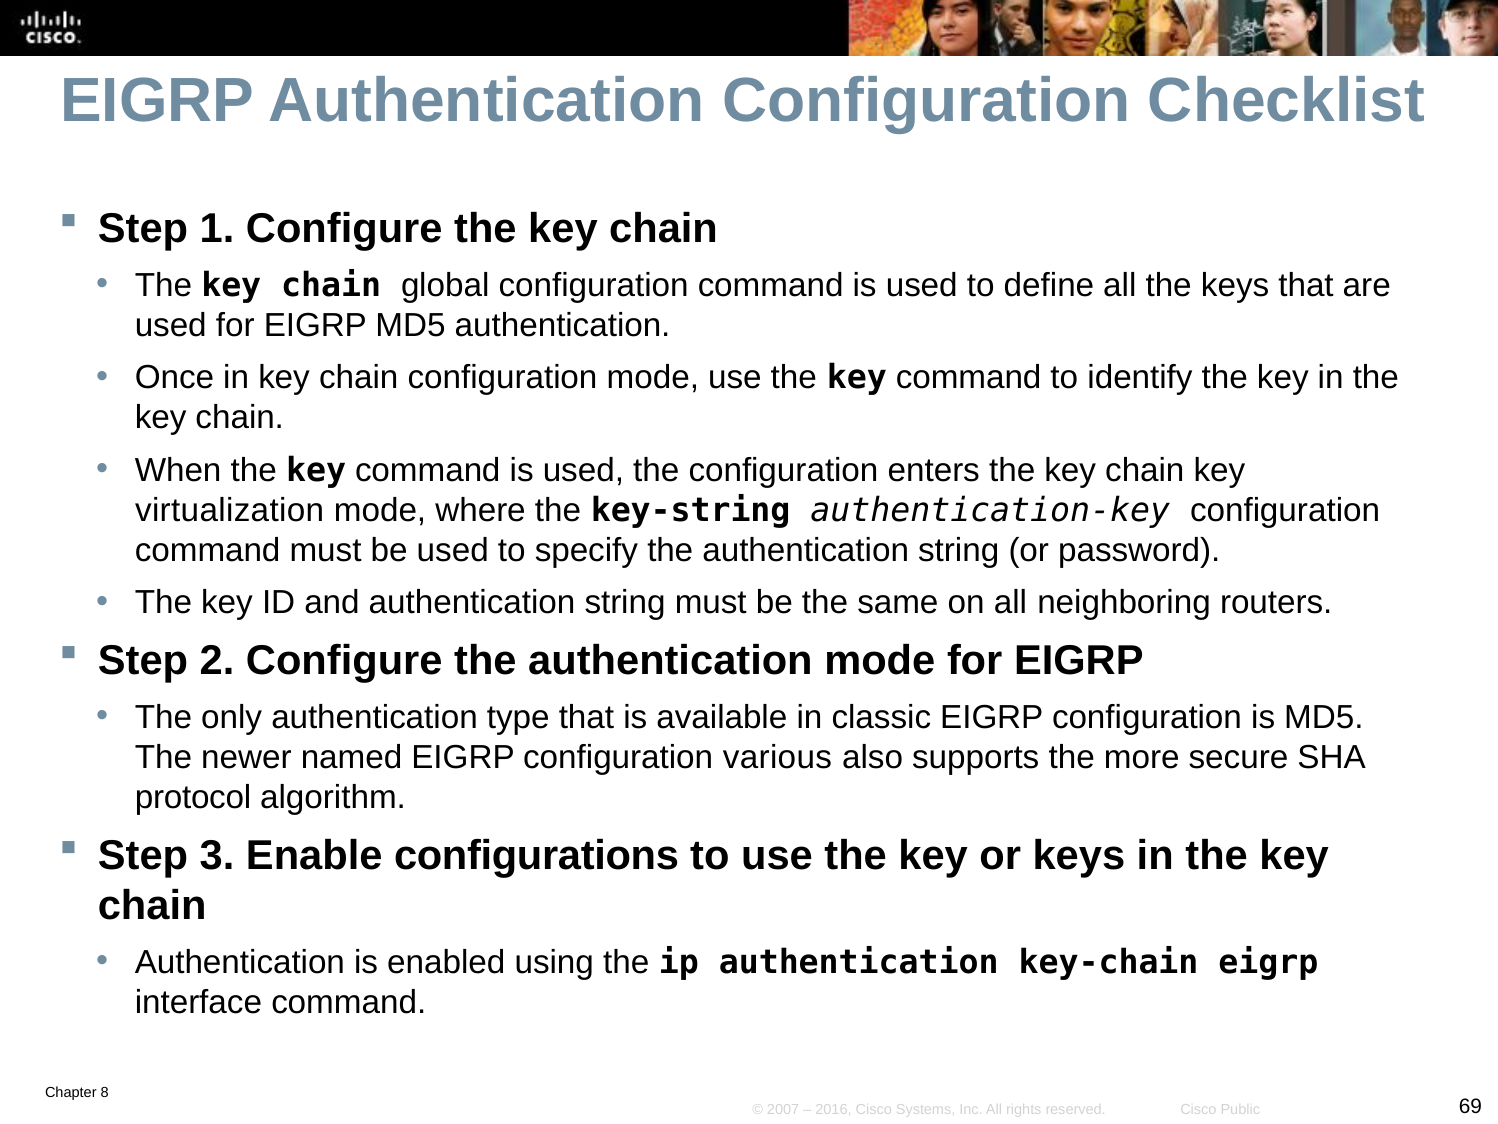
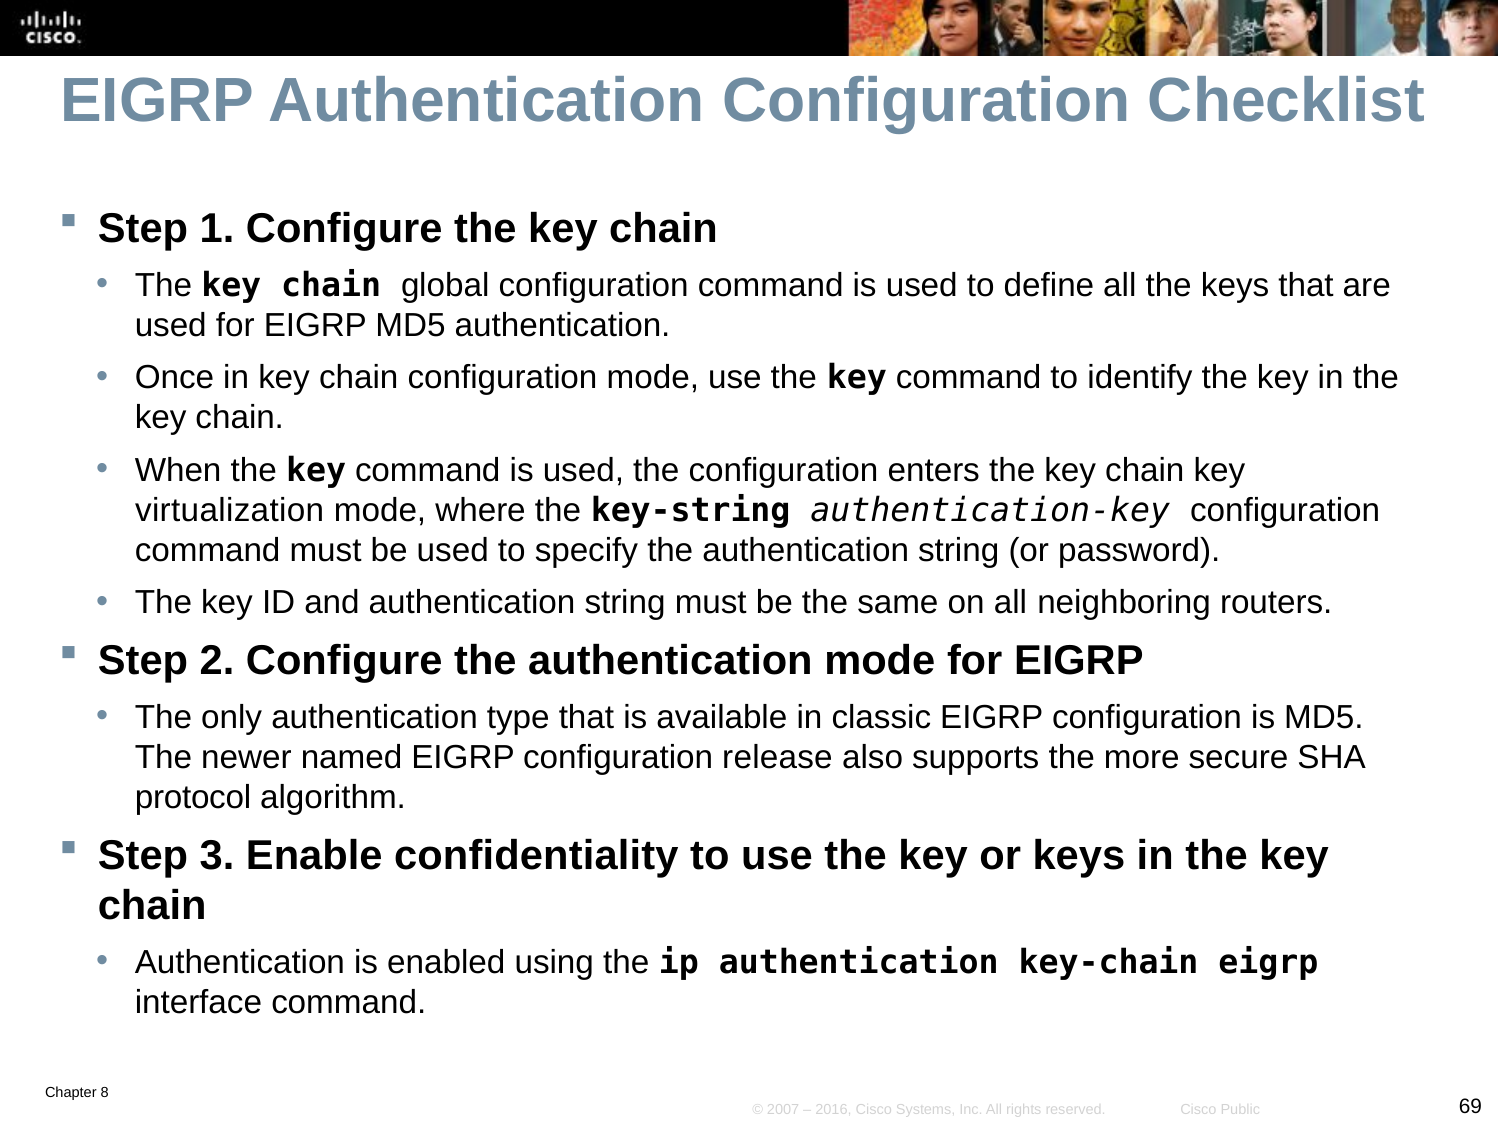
various: various -> release (777, 757)
configurations: configurations -> confidentiality (536, 855)
